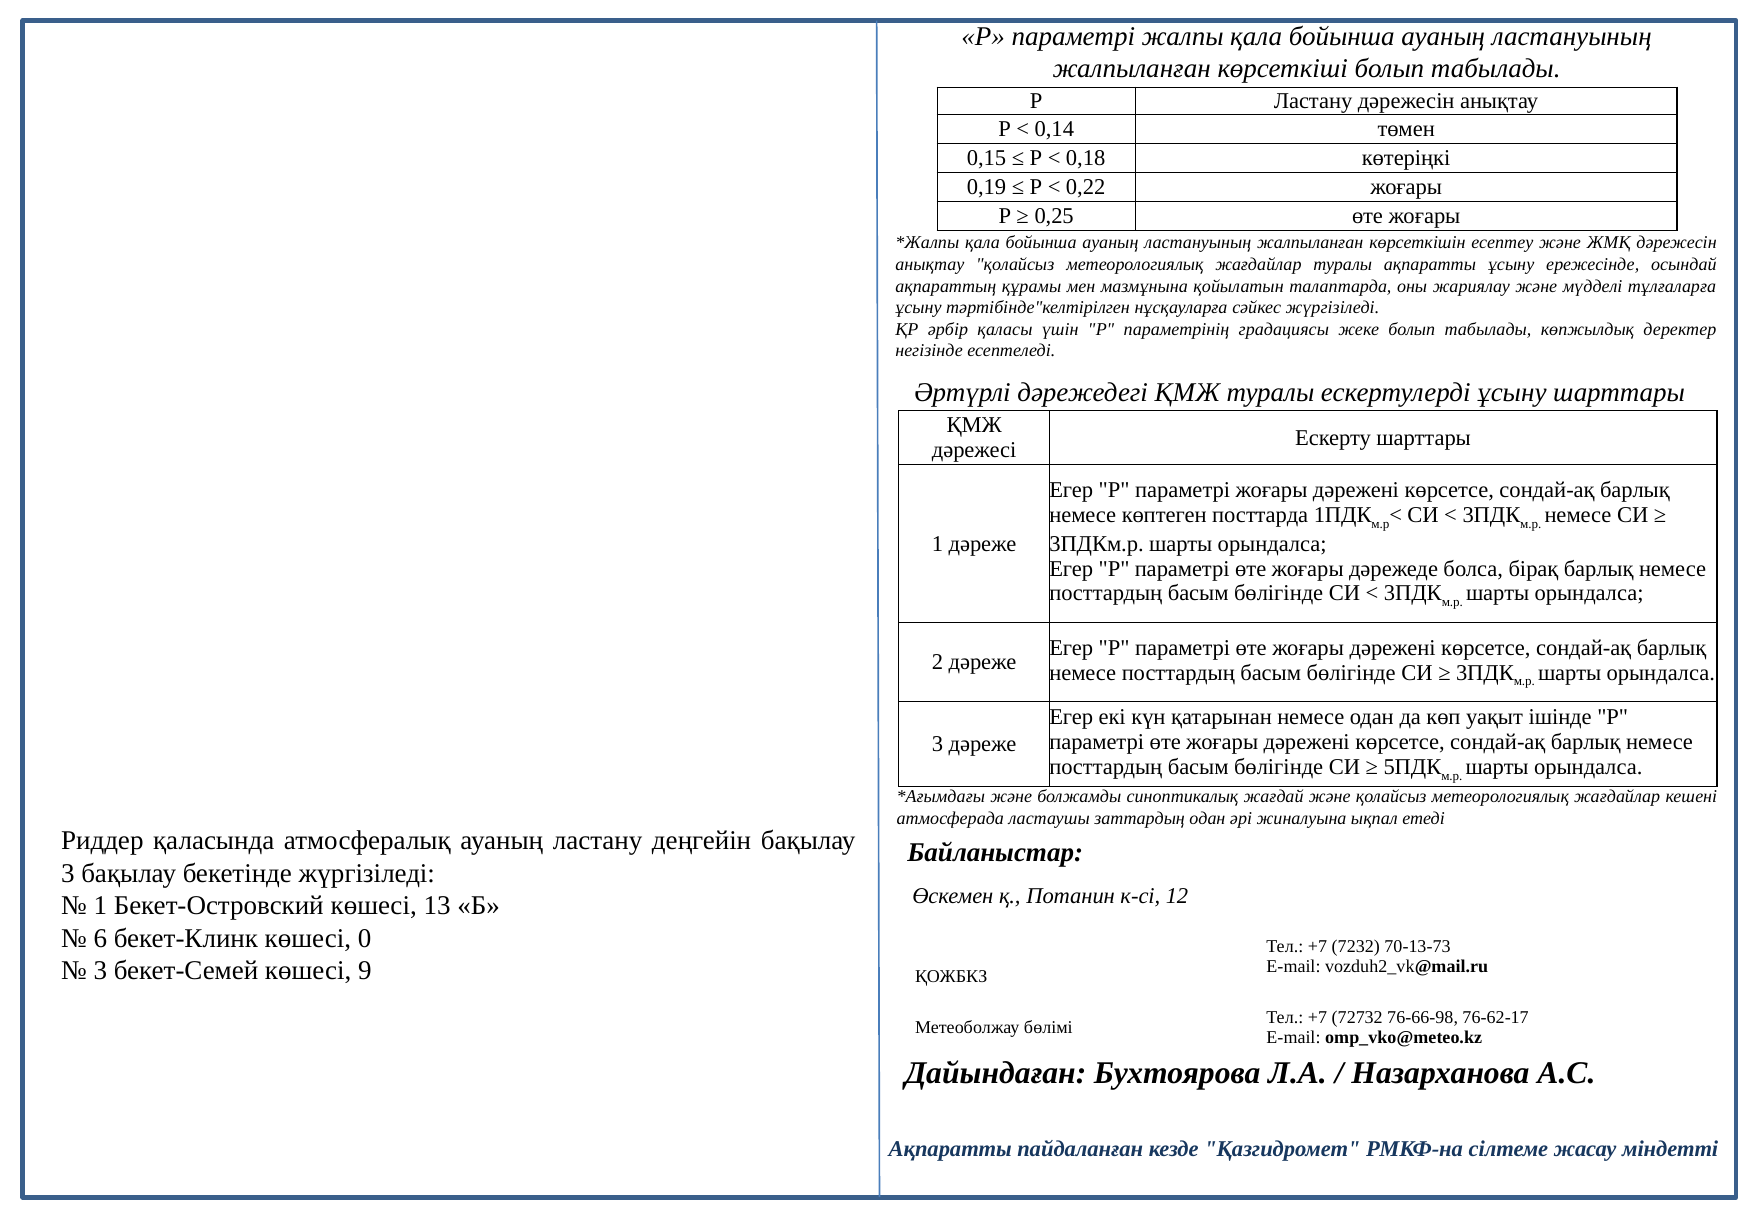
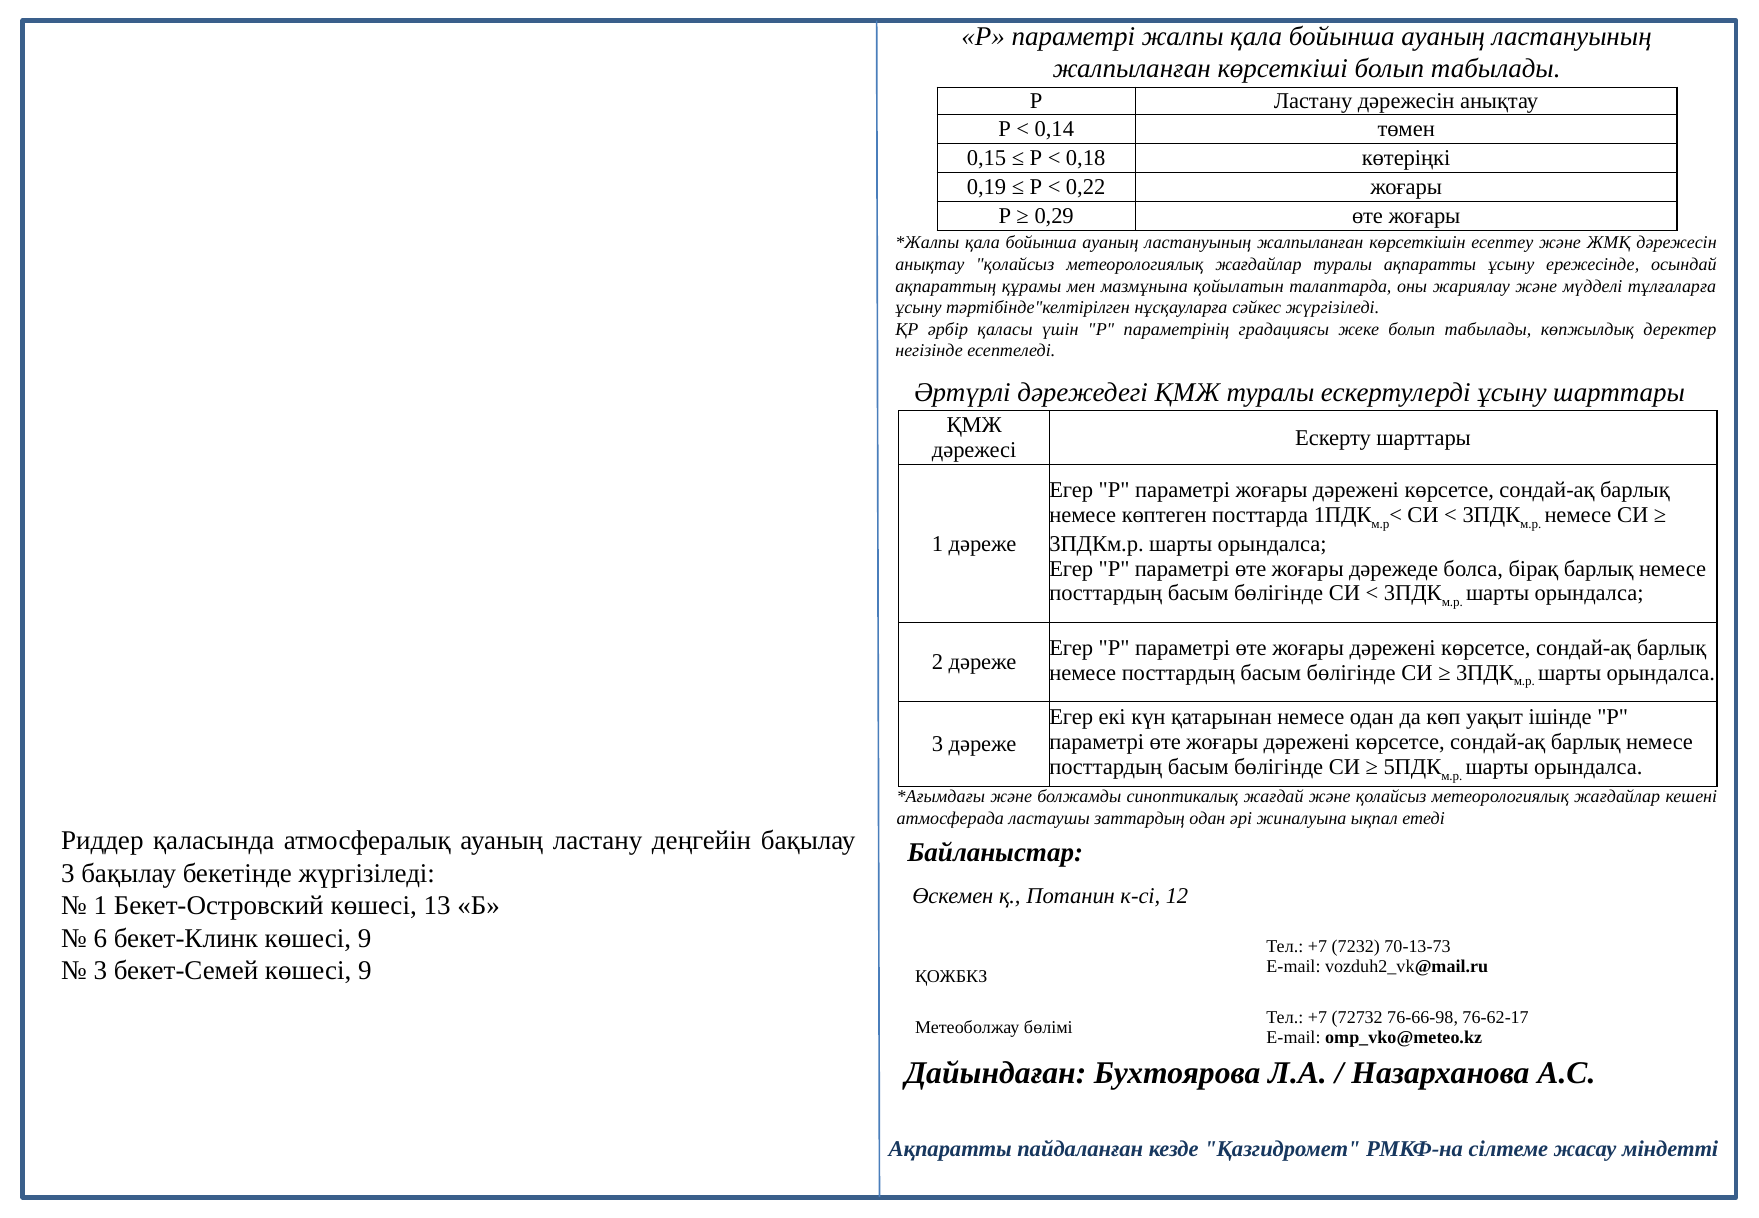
0,25: 0,25 -> 0,29 (1054, 216)
бекет-Клинк көшесі 0: 0 -> 9 (365, 938)
